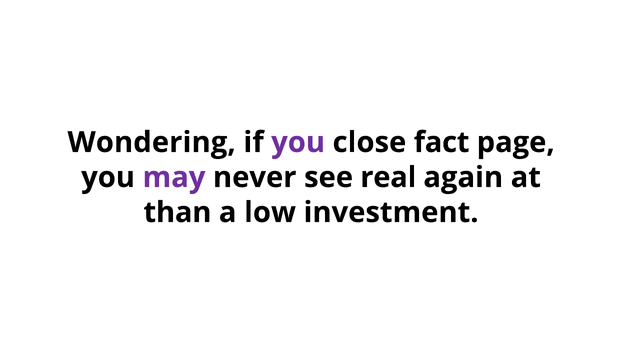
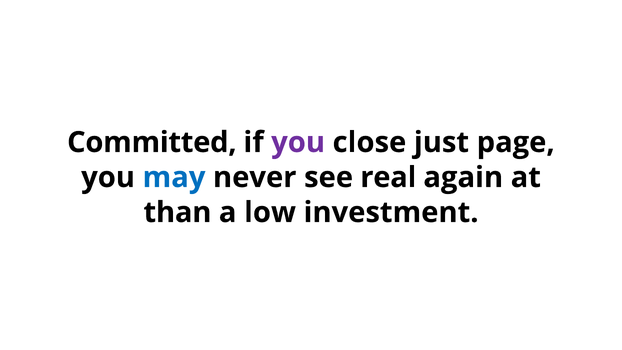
Wondering: Wondering -> Committed (152, 142)
fact: fact -> just (441, 142)
may colour: purple -> blue (174, 177)
